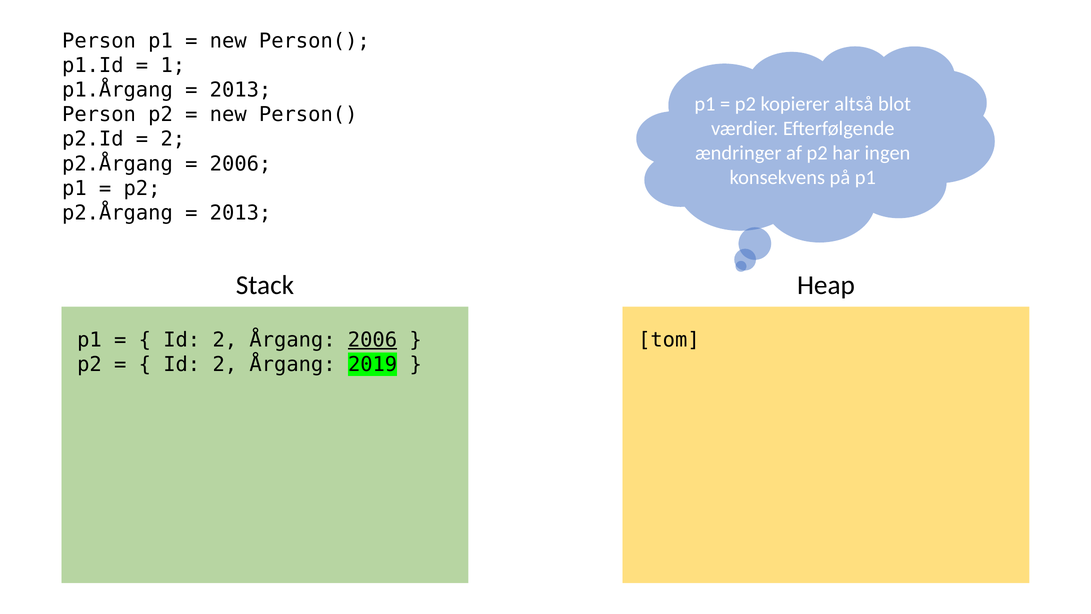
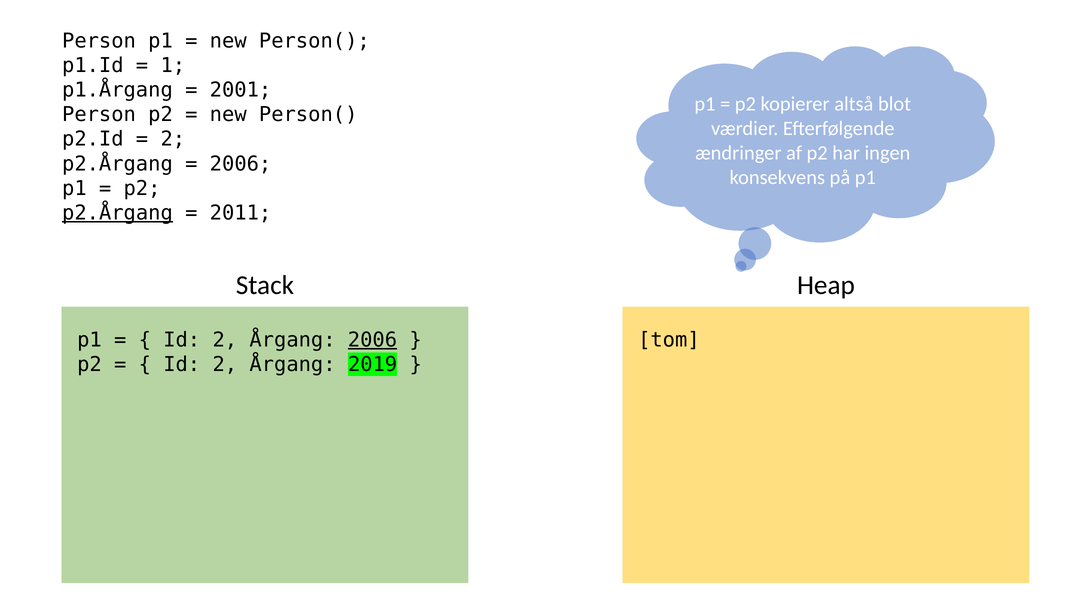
2013: 2013 -> 2001 (241, 90)
p2.Årgang underline: none -> present (117, 213)
2013: 2013 -> 2011 (241, 213)
